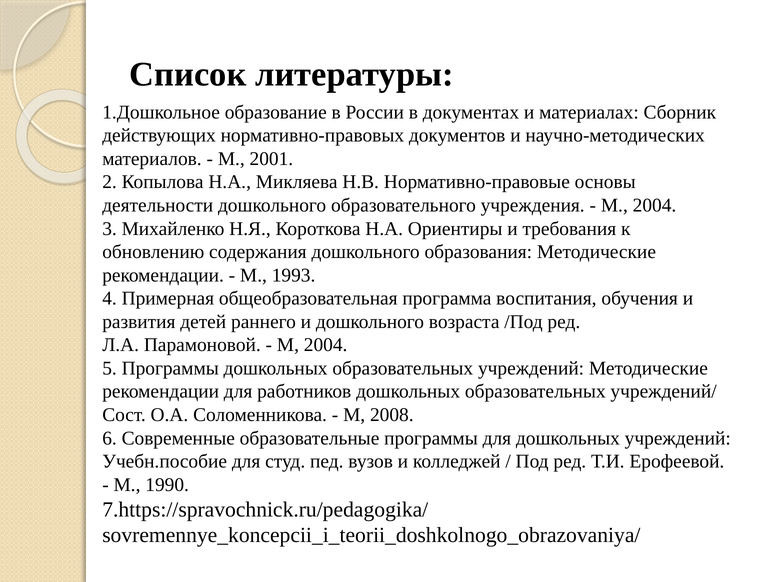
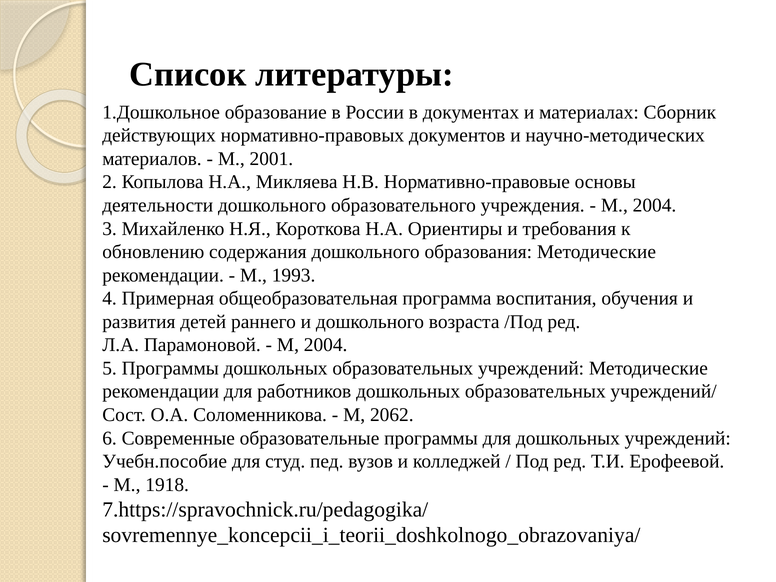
2008: 2008 -> 2062 (392, 415)
1990: 1990 -> 1918 (167, 485)
